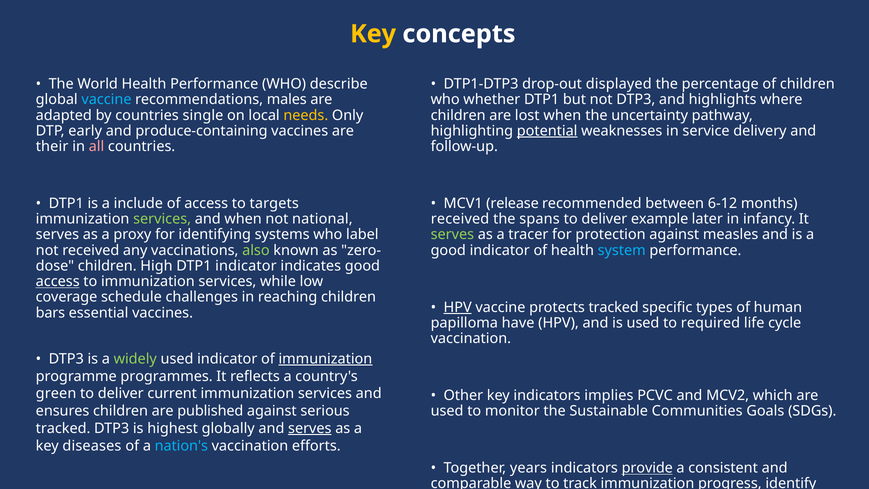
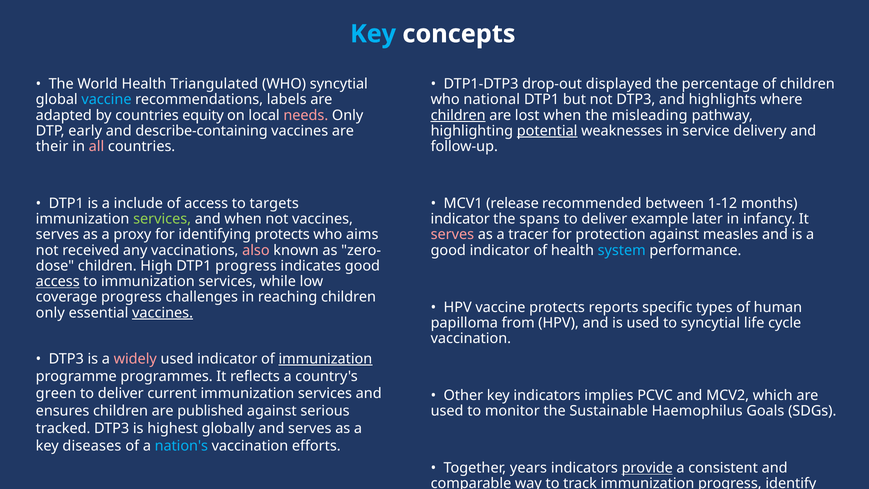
Key colour: yellow -> light blue (373, 34)
Health Performance: Performance -> Triangulated (214, 84)
WHO describe: describe -> syncytial (339, 84)
males: males -> labels (287, 100)
whether: whether -> national (492, 100)
single: single -> equity (203, 115)
needs colour: yellow -> pink (306, 115)
children underline: none -> present (458, 115)
uncertainty: uncertainty -> misleading (650, 115)
produce-containing: produce-containing -> describe-containing (202, 131)
6-12: 6-12 -> 1-12 (723, 203)
not national: national -> vaccines (323, 219)
received: received -> indicator (460, 219)
identifying systems: systems -> protects (282, 235)
label: label -> aims (362, 235)
serves colour: light green -> pink (452, 235)
also colour: light green -> pink (256, 250)
DTP1 indicator: indicator -> progress (246, 266)
coverage schedule: schedule -> progress (131, 297)
HPV underline: present -> none (458, 307)
protects tracked: tracked -> reports (614, 307)
bars: bars -> only (50, 313)
vaccines underline: none -> present (163, 313)
have: have -> from (518, 323)
to required: required -> syncytial (710, 323)
widely colour: light green -> pink (135, 359)
Sustainable Communities: Communities -> Haemophilus (697, 411)
serves underline: present -> none (310, 428)
